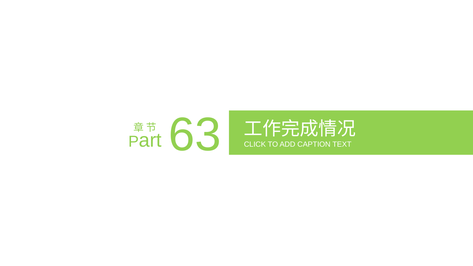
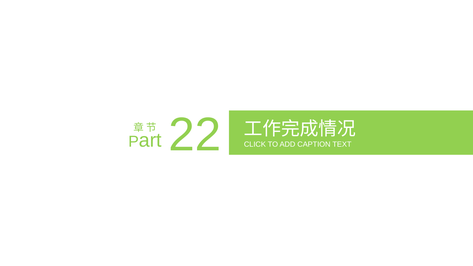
63: 63 -> 22 (195, 135)
